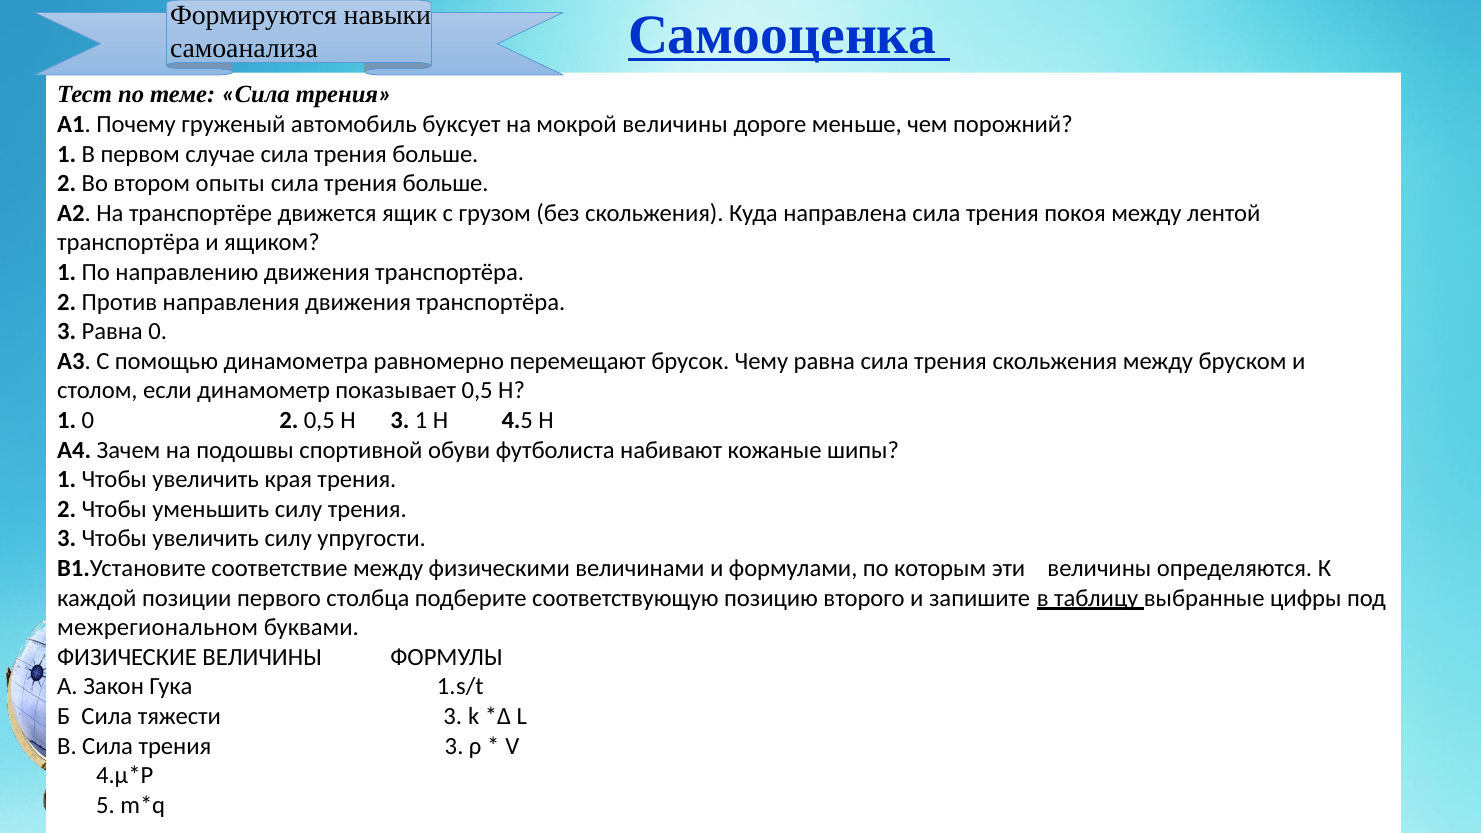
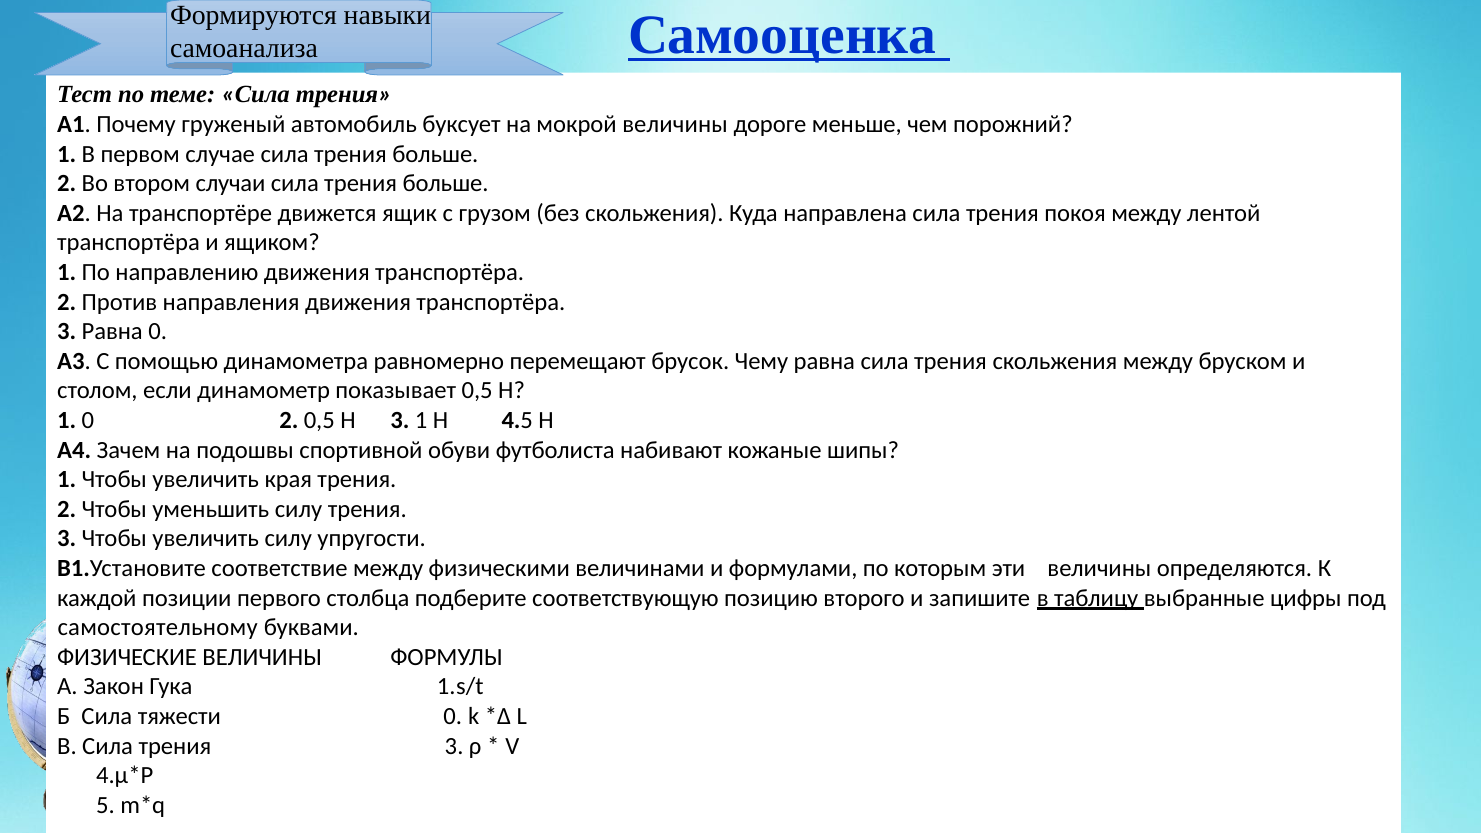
опыты: опыты -> случаи (230, 183)
межрегиональном: межрегиональном -> самостоятельному (158, 628)
тяжести 3: 3 -> 0 (453, 716)
